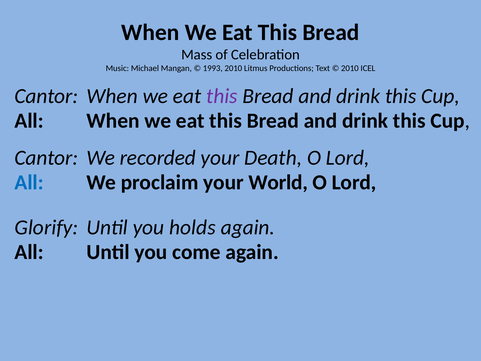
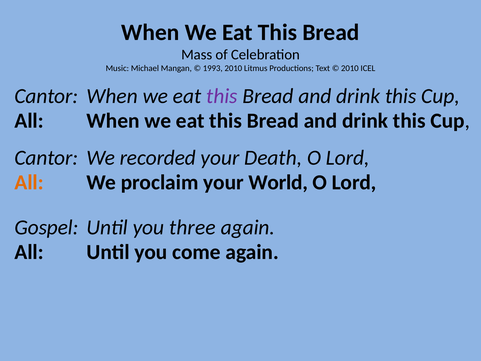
All colour: blue -> orange (29, 182)
Glorify: Glorify -> Gospel (46, 227)
holds: holds -> three (192, 227)
